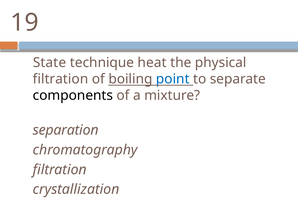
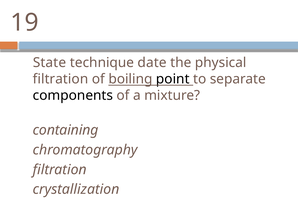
heat: heat -> date (152, 63)
point colour: blue -> black (173, 79)
separation: separation -> containing (66, 130)
